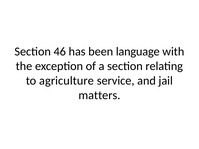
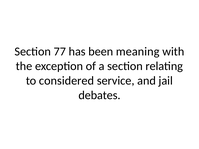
46: 46 -> 77 (60, 52)
language: language -> meaning (138, 52)
agriculture: agriculture -> considered (67, 81)
matters: matters -> debates (100, 95)
